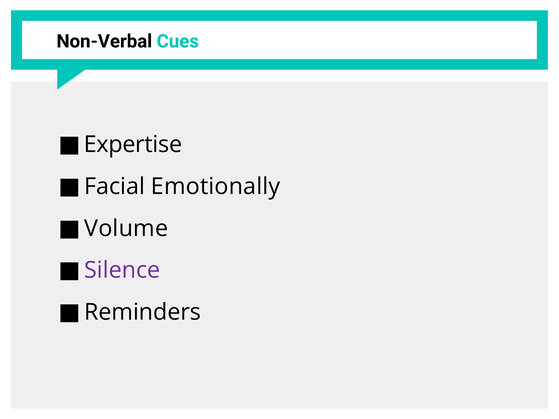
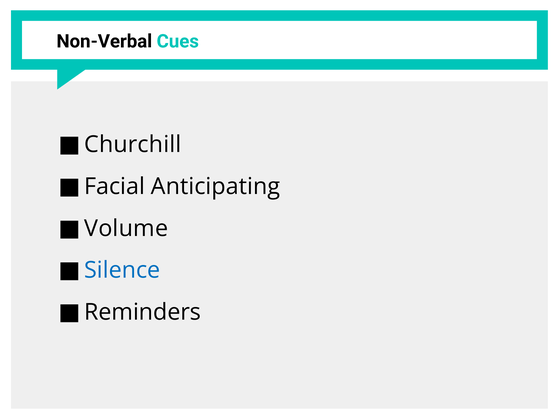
Expertise: Expertise -> Churchill (133, 145)
Emotionally: Emotionally -> Anticipating (216, 187)
Silence colour: purple -> blue (122, 270)
